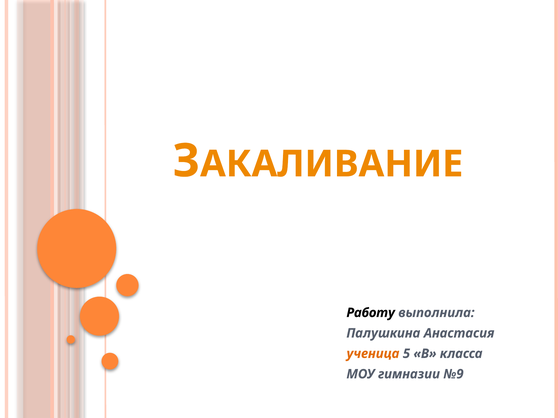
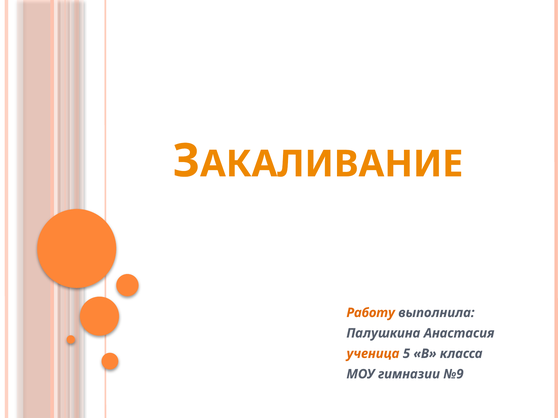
Работу colour: black -> orange (371, 313)
